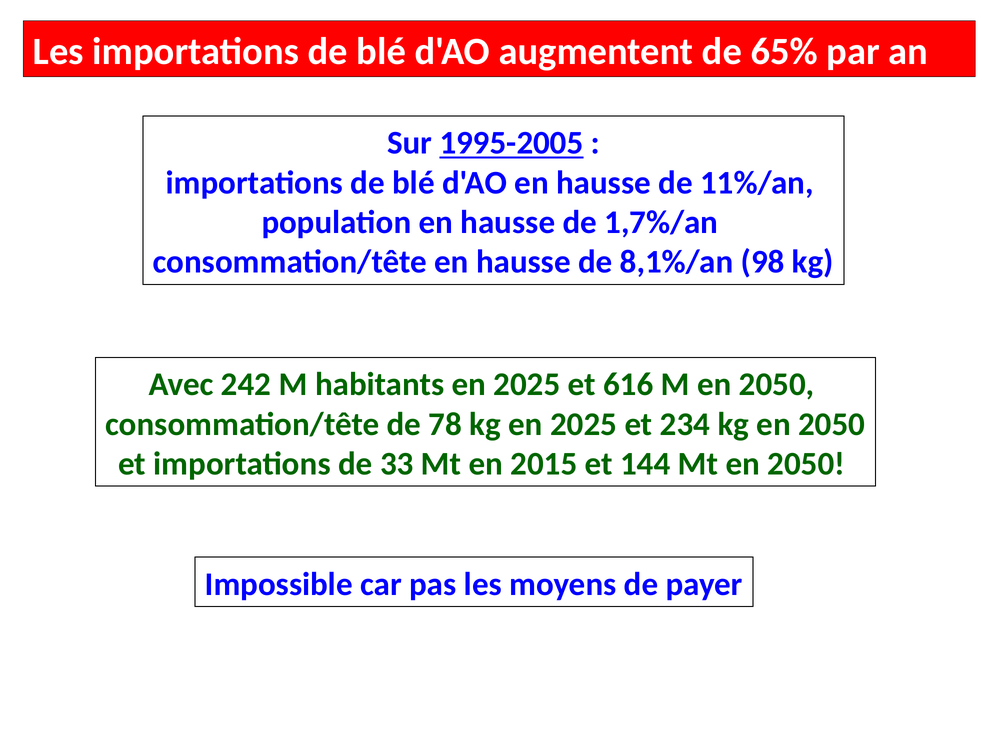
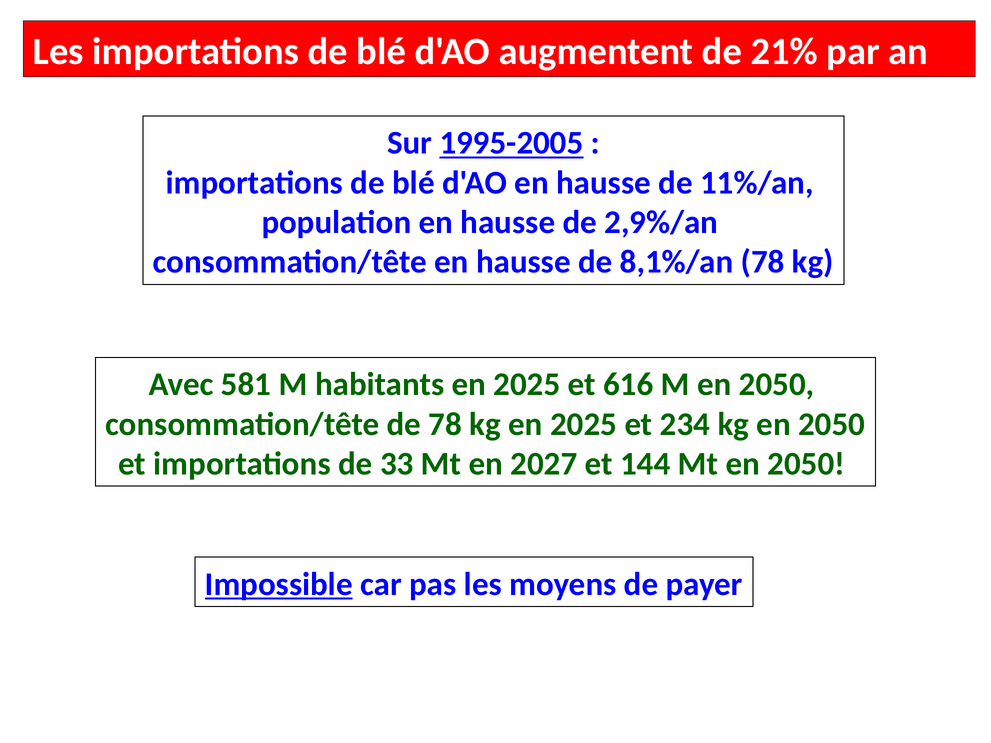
65%: 65% -> 21% (784, 51)
1,7%/an: 1,7%/an -> 2,9%/an (661, 222)
8,1%/an 98: 98 -> 78 (763, 262)
242: 242 -> 581 (246, 385)
2015: 2015 -> 2027 (544, 464)
Impossible underline: none -> present (279, 584)
